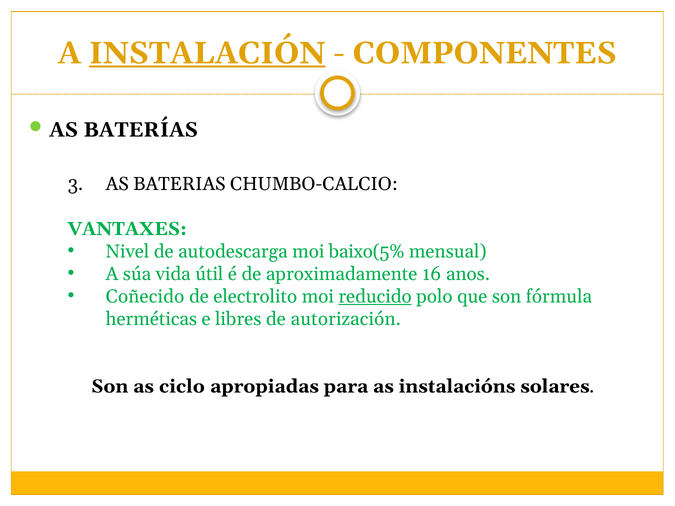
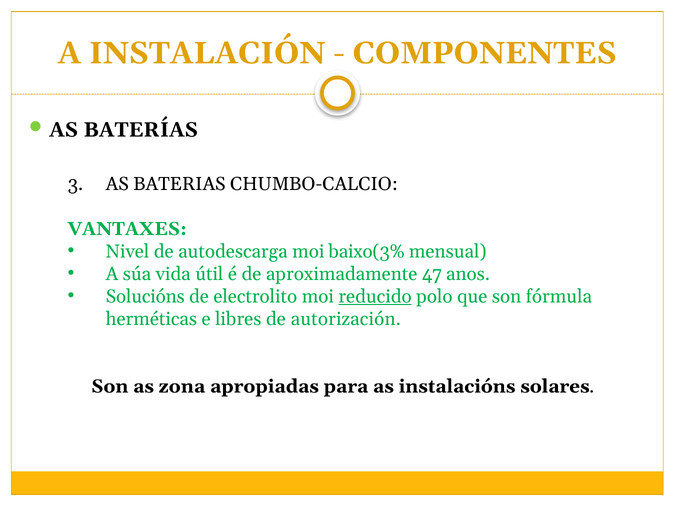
INSTALACIÓN underline: present -> none (207, 53)
baixo(5%: baixo(5% -> baixo(3% (367, 251)
16: 16 -> 47 (432, 274)
Coñecido: Coñecido -> Solucións (145, 296)
ciclo: ciclo -> zona (182, 387)
